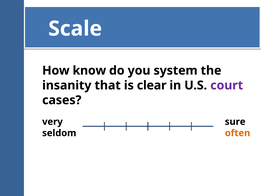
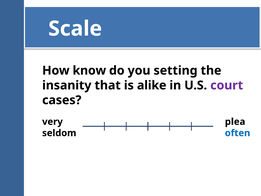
system: system -> setting (176, 70)
clear: clear -> alike (152, 85)
sure: sure -> plea (235, 122)
often colour: orange -> blue (238, 133)
